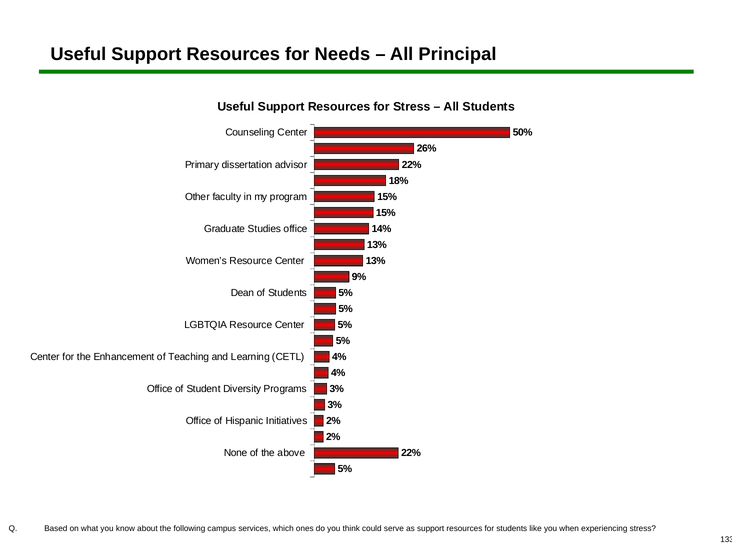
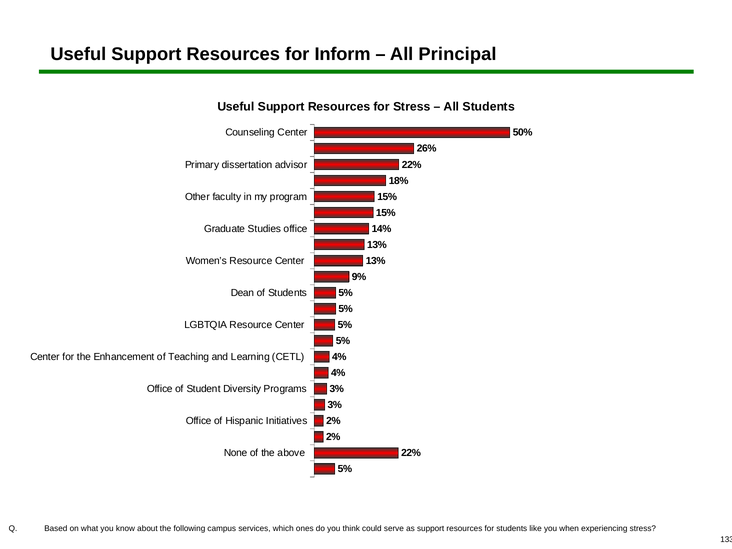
Needs: Needs -> Inform (343, 54)
